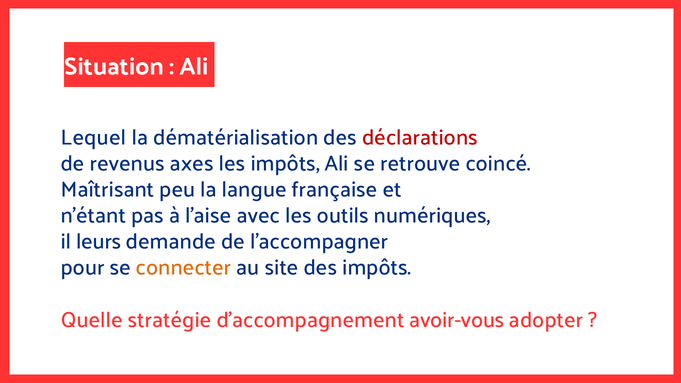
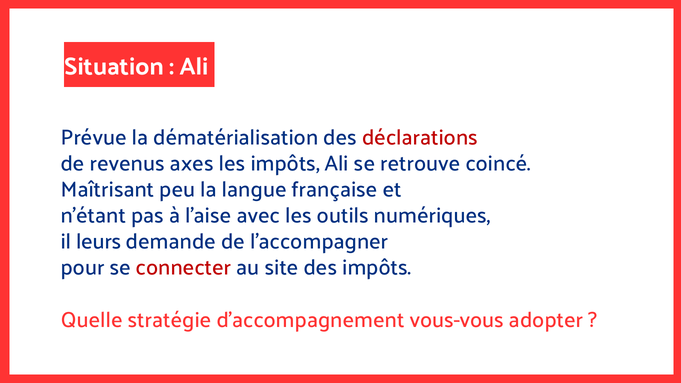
Lequel: Lequel -> Prévue (94, 137)
connecter colour: orange -> red (184, 268)
avoir-vous: avoir-vous -> vous-vous (457, 320)
